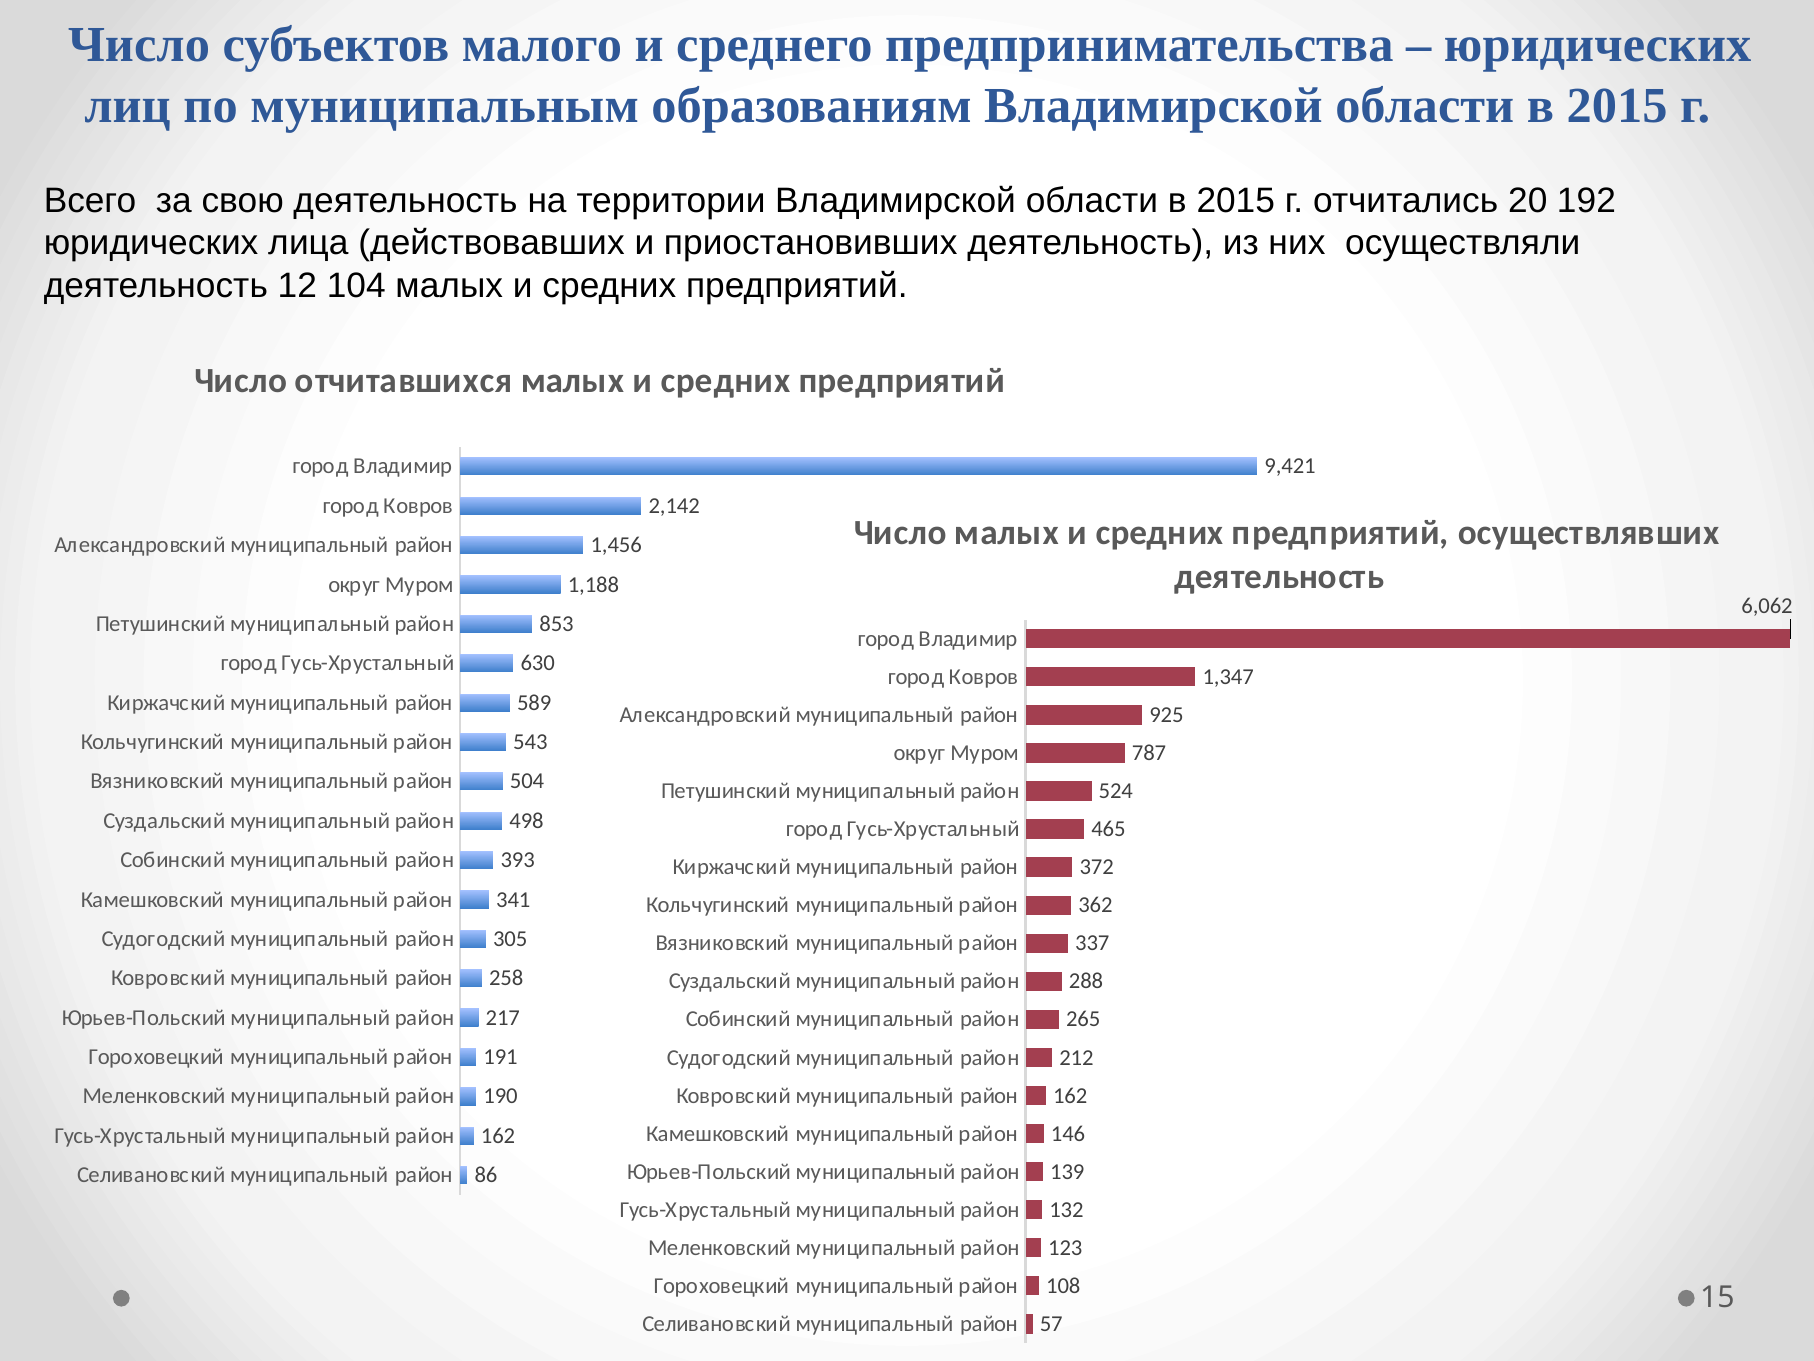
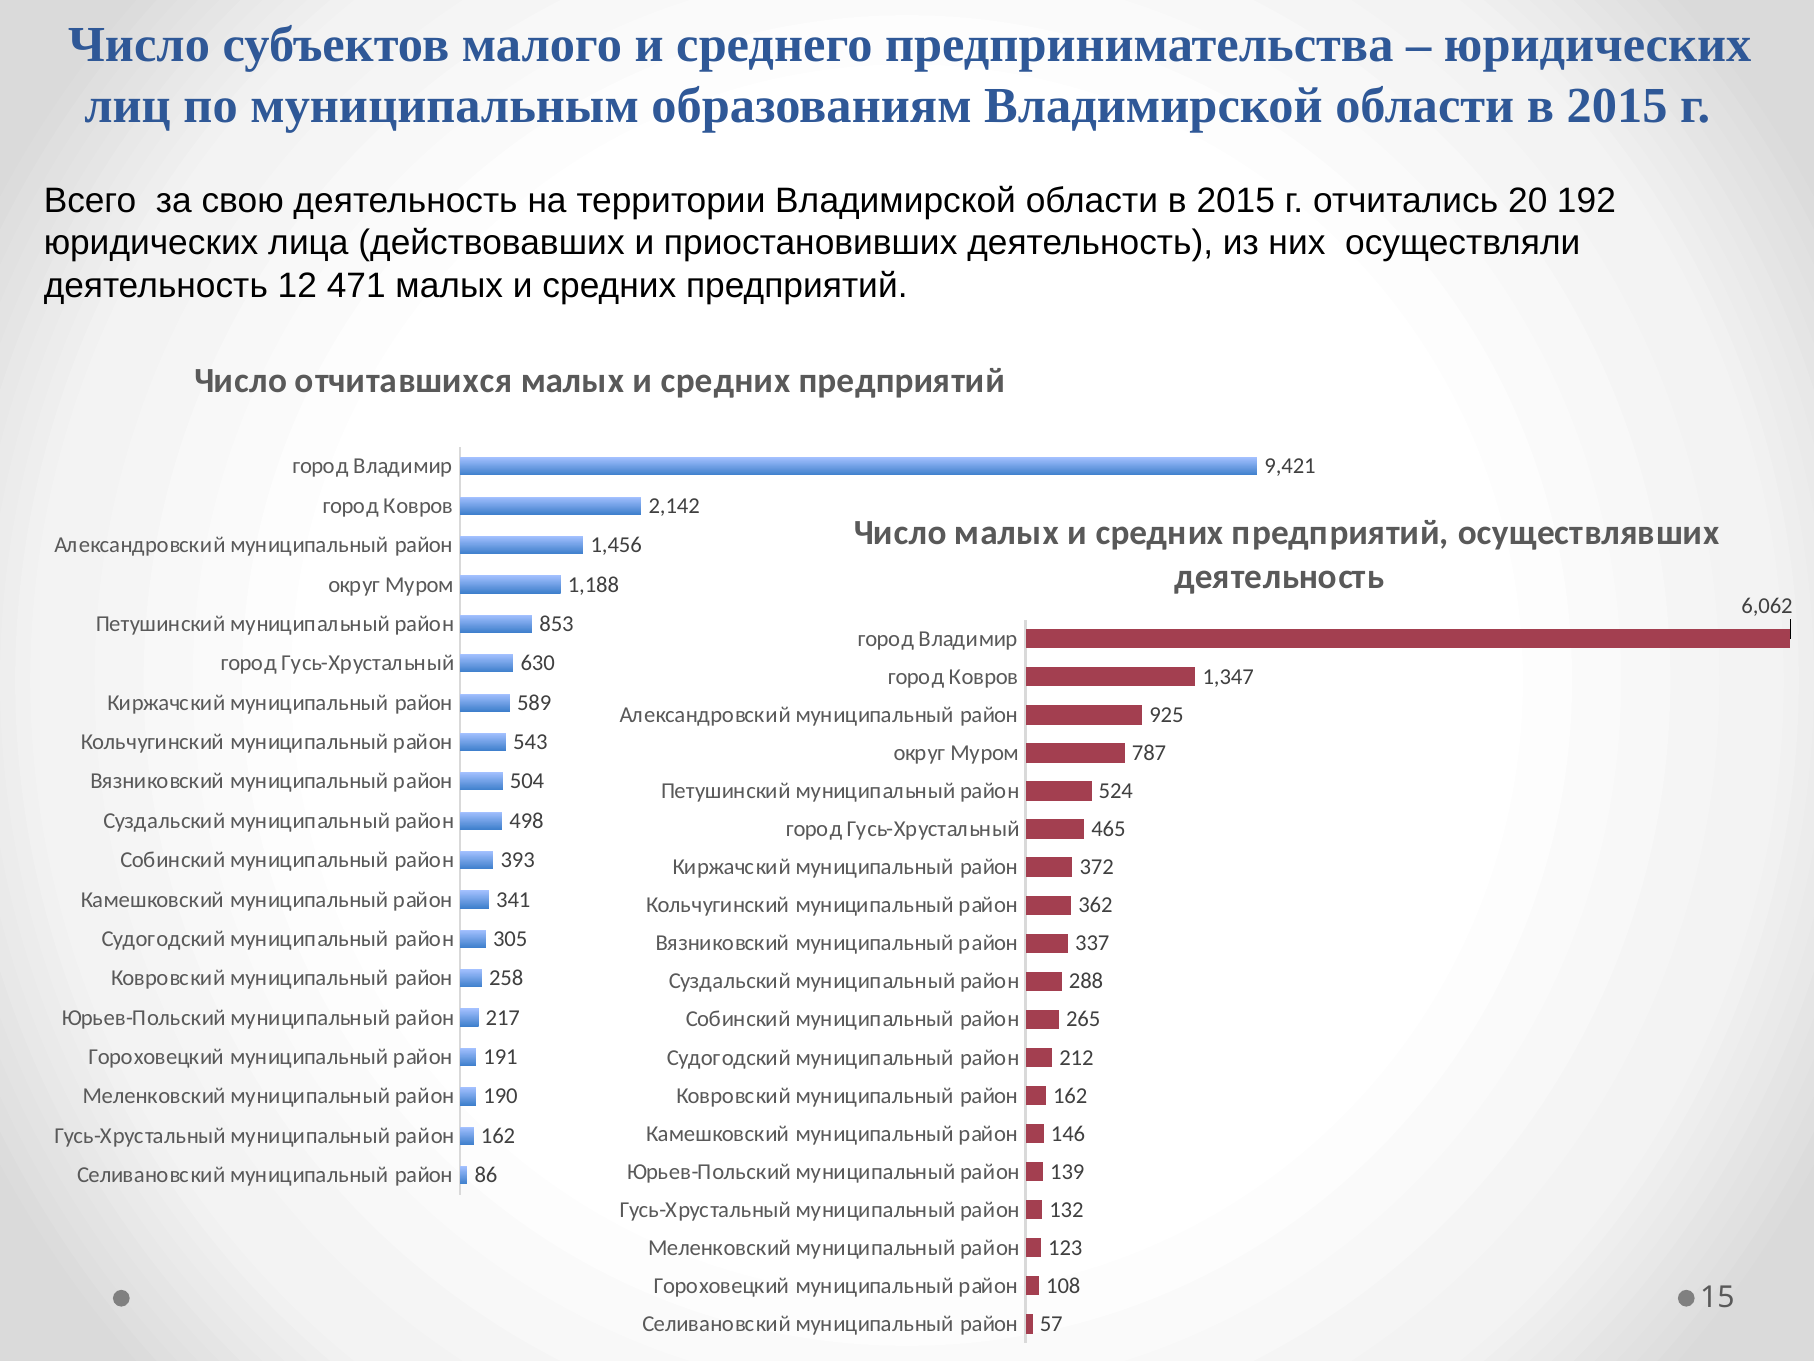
104: 104 -> 471 (356, 286)
